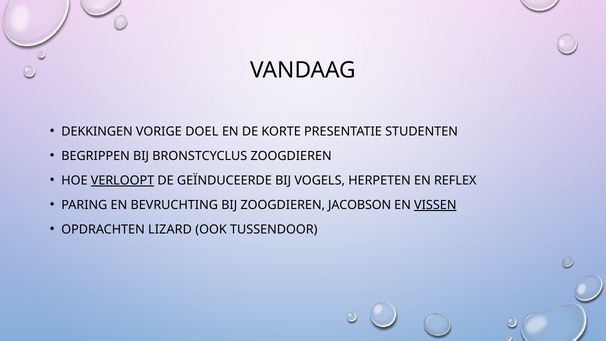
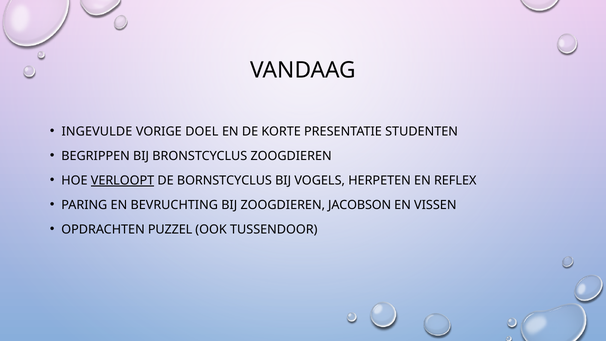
DEKKINGEN: DEKKINGEN -> INGEVULDE (97, 131)
GEÏNDUCEERDE: GEÏNDUCEERDE -> BORNSTCYCLUS (224, 180)
VISSEN underline: present -> none (435, 205)
LIZARD: LIZARD -> PUZZEL (170, 229)
